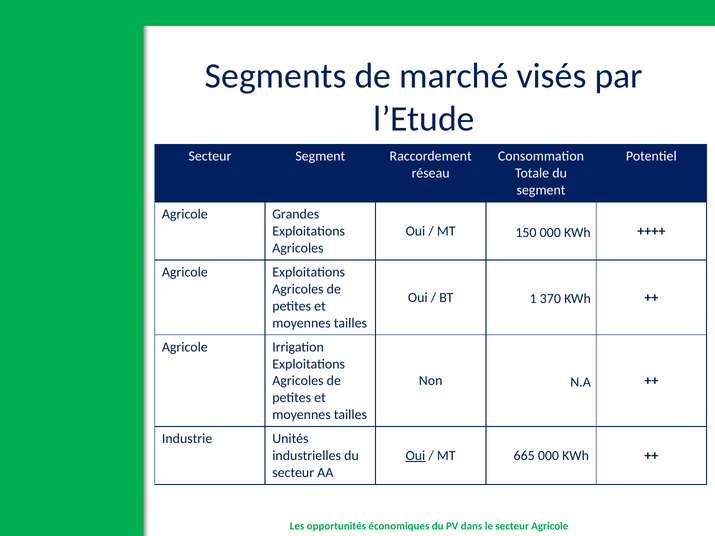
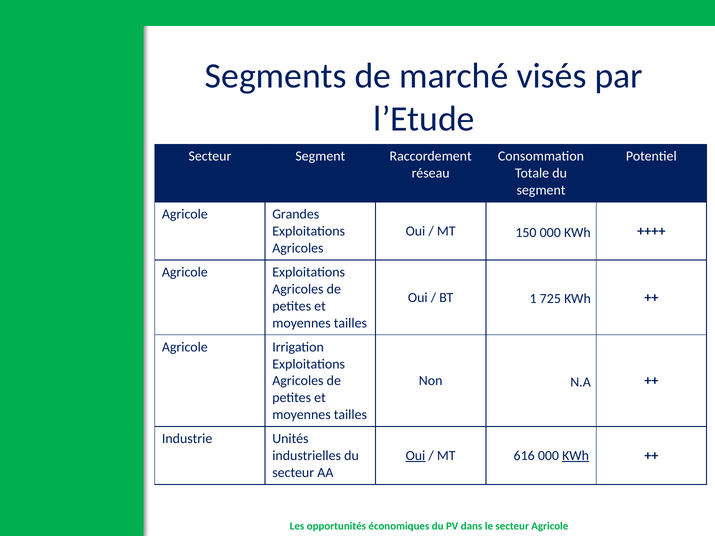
370: 370 -> 725 (550, 299)
665: 665 -> 616 (524, 456)
KWh underline: none -> present (576, 456)
